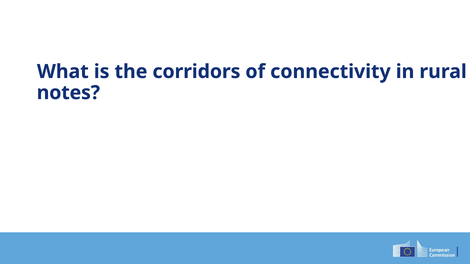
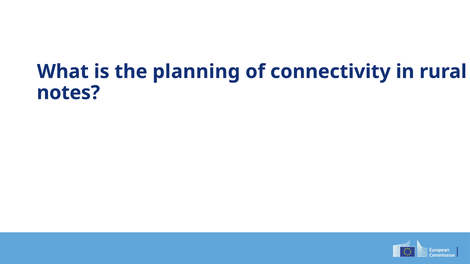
corridors: corridors -> planning (196, 72)
